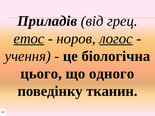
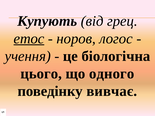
Приладів: Приладів -> Купують (47, 21)
логос underline: present -> none (116, 39)
тканин: тканин -> вивчає (112, 91)
